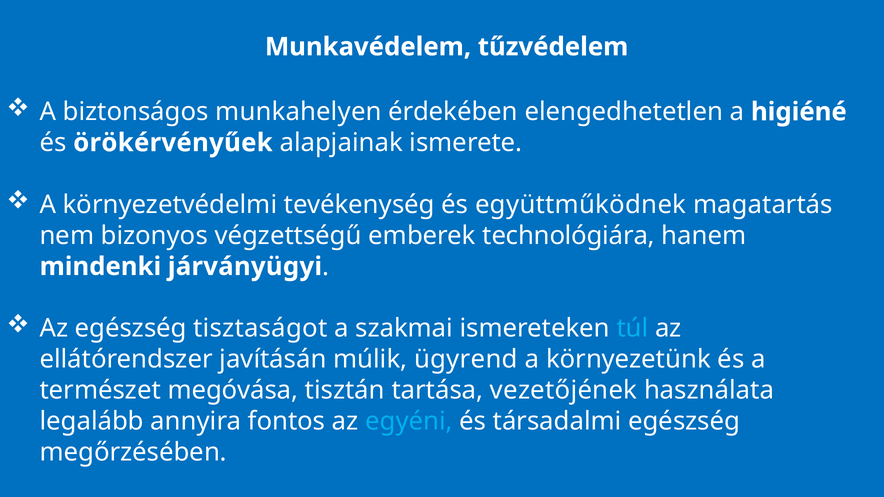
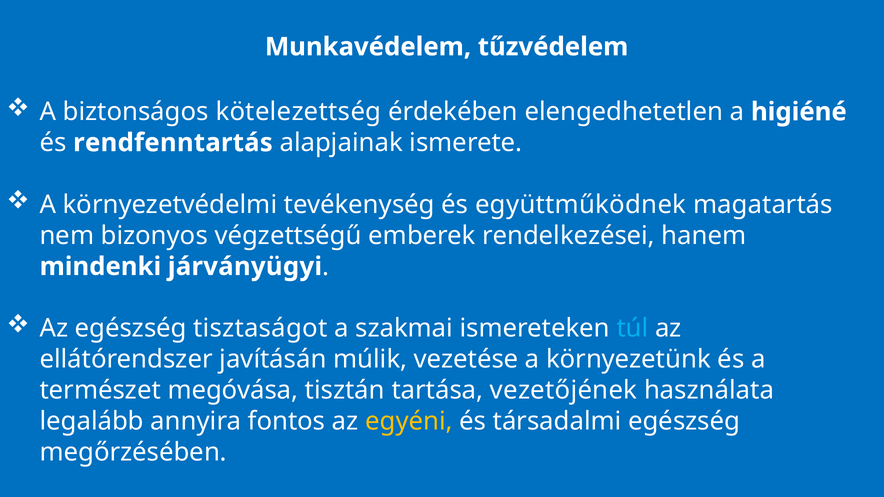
munkahelyen: munkahelyen -> kötelezettség (298, 112)
örökérvényűek: örökérvényűek -> rendfenntartás (173, 143)
technológiára: technológiára -> rendelkezései (569, 236)
ügyrend: ügyrend -> vezetése (466, 360)
egyéni colour: light blue -> yellow (409, 421)
